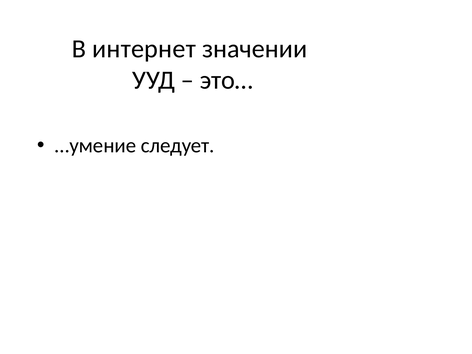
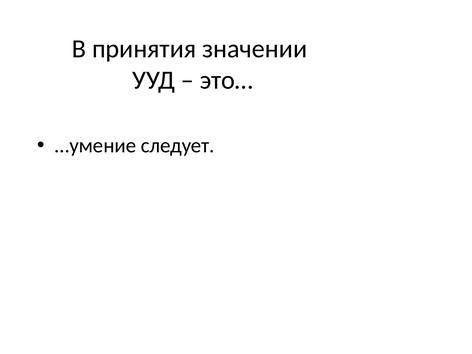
интернет: интернет -> принятия (144, 49)
